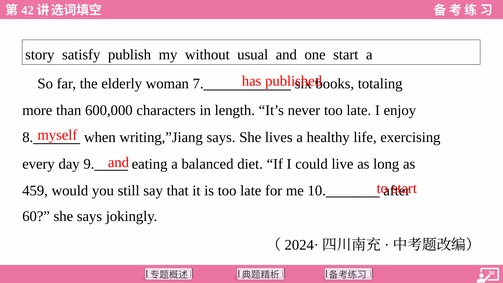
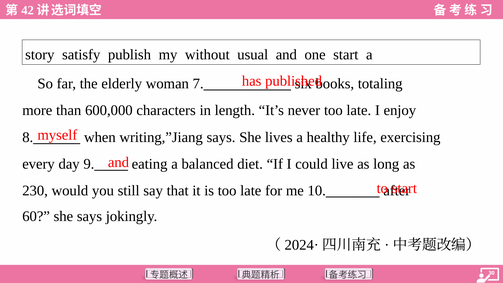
459: 459 -> 230 (35, 191)
